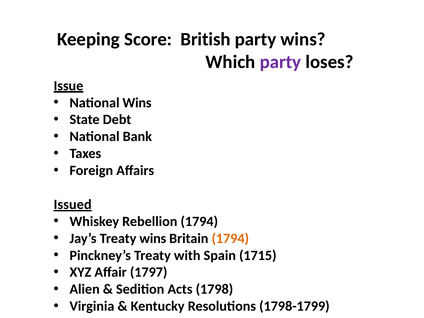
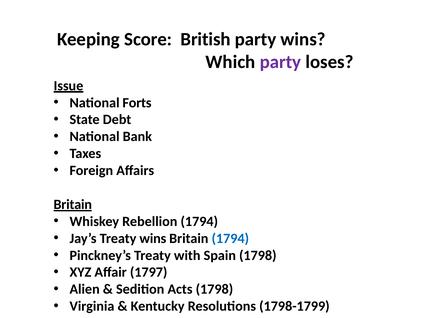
National Wins: Wins -> Forts (137, 103)
Issued: Issued -> Britain (73, 204)
1794 colour: orange -> blue (230, 238)
Spain 1715: 1715 -> 1798 (258, 255)
